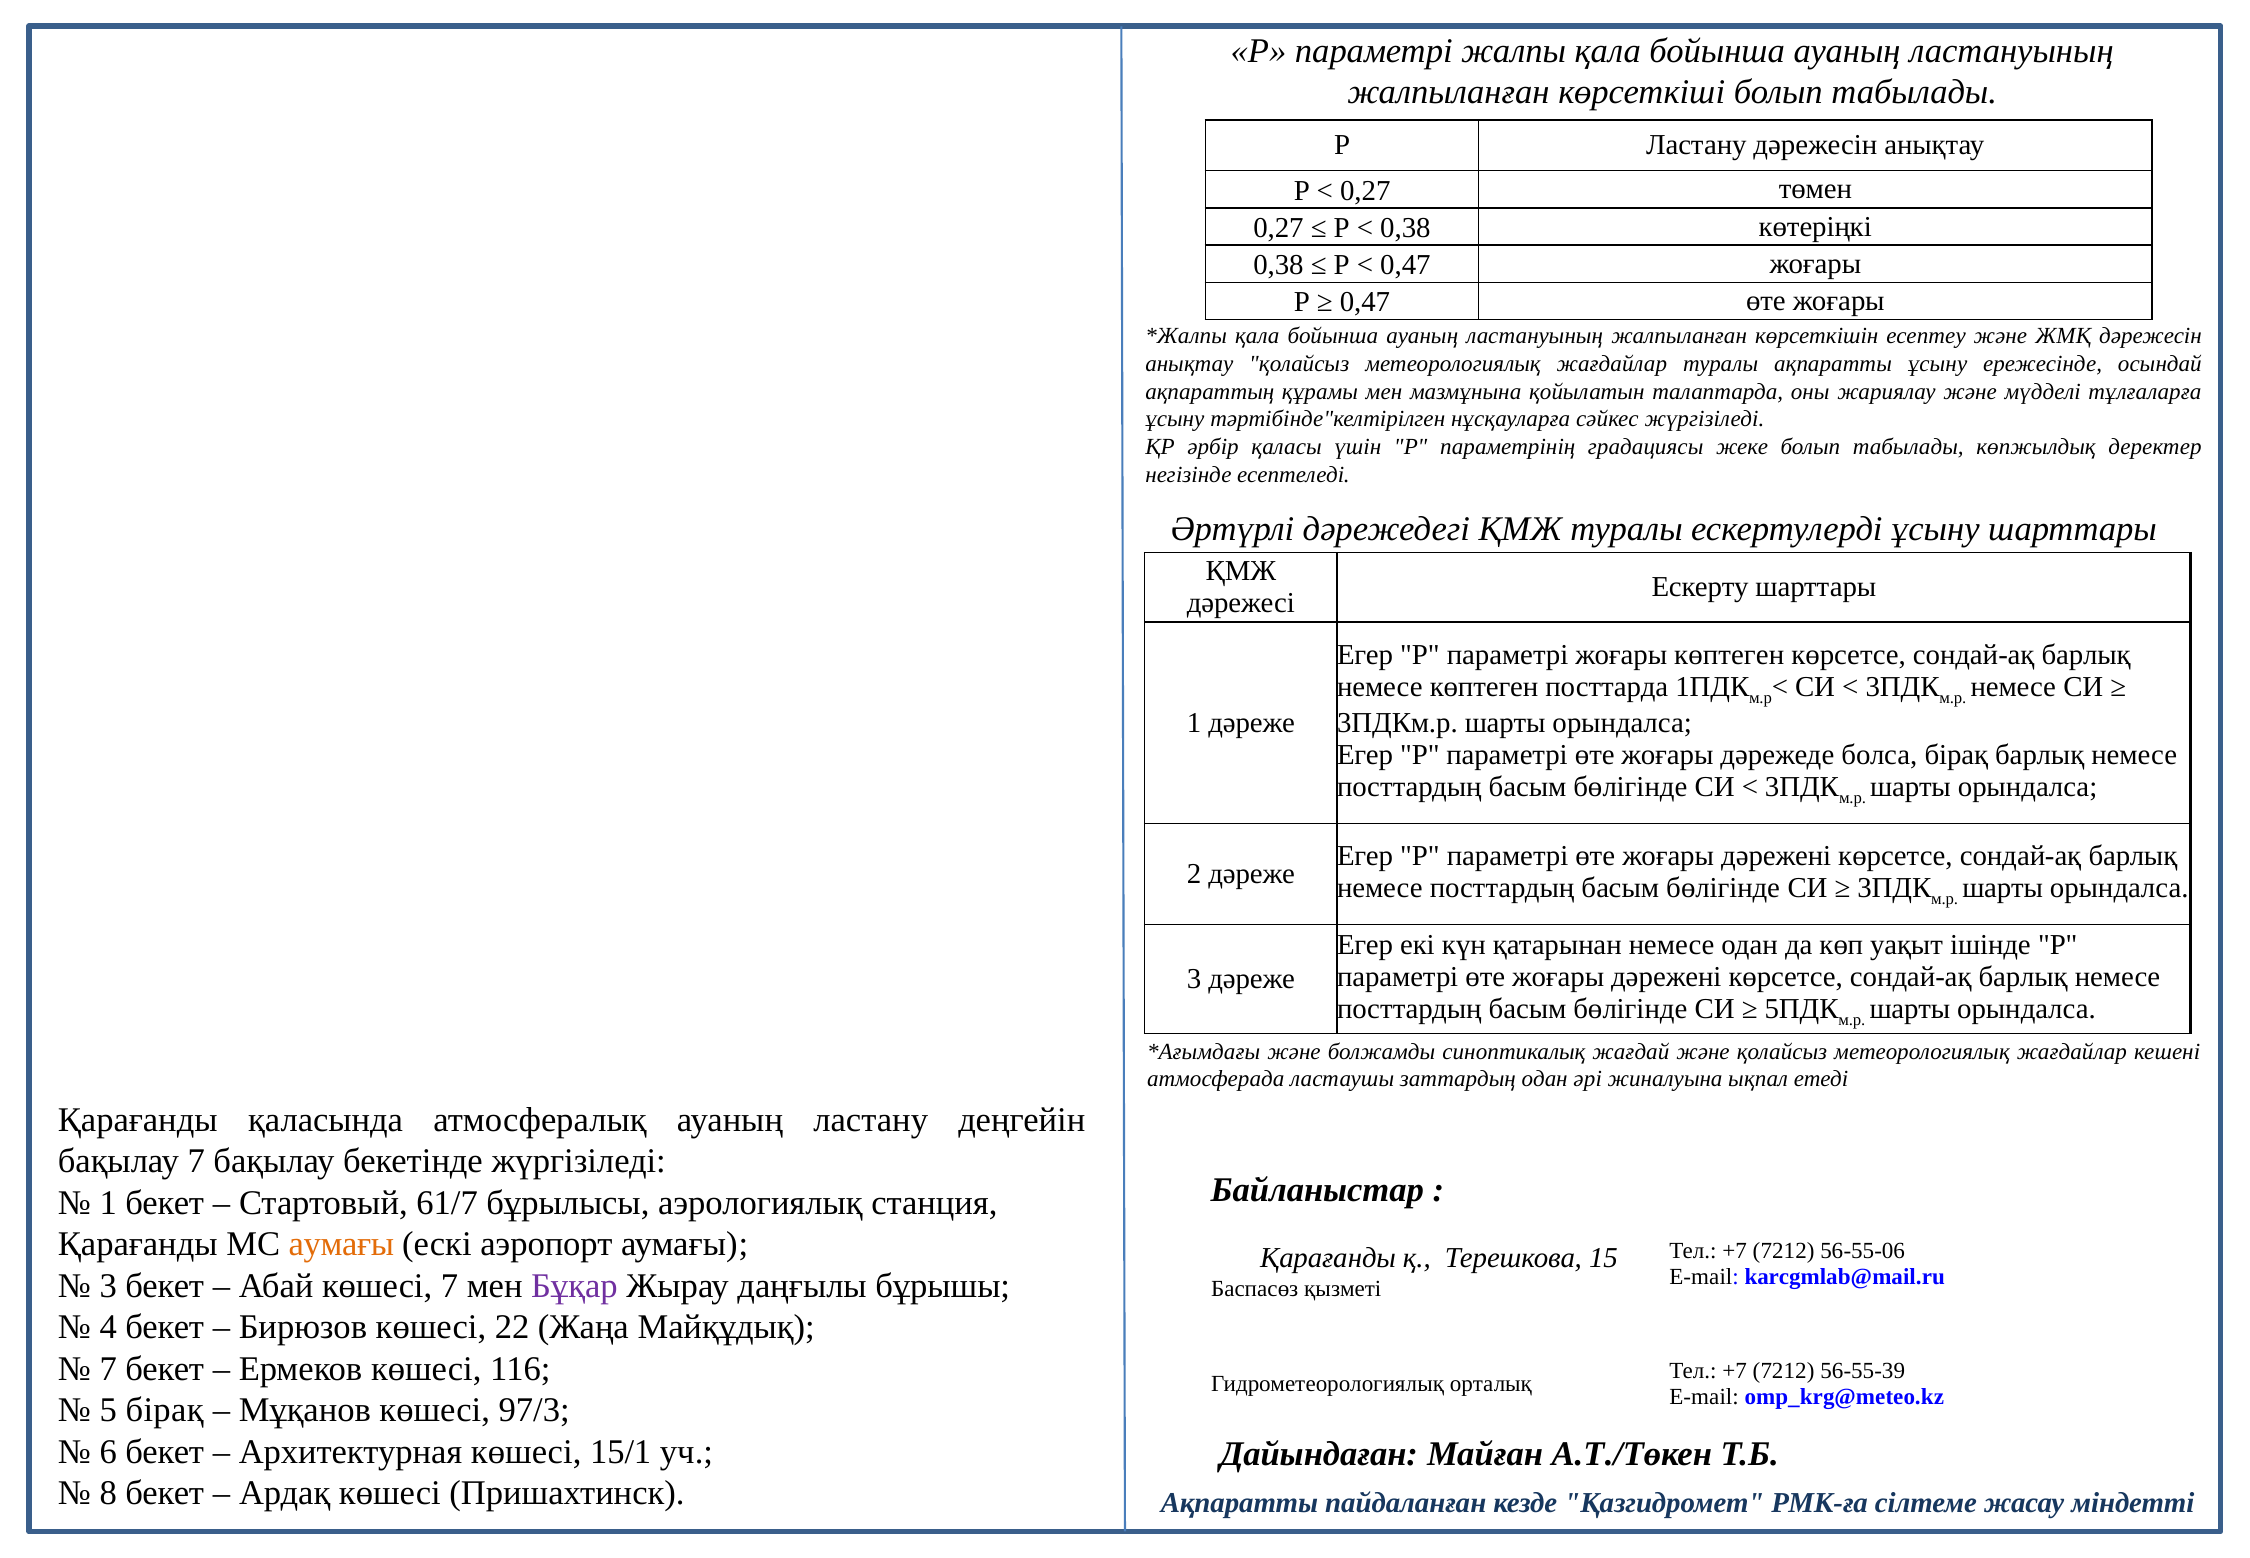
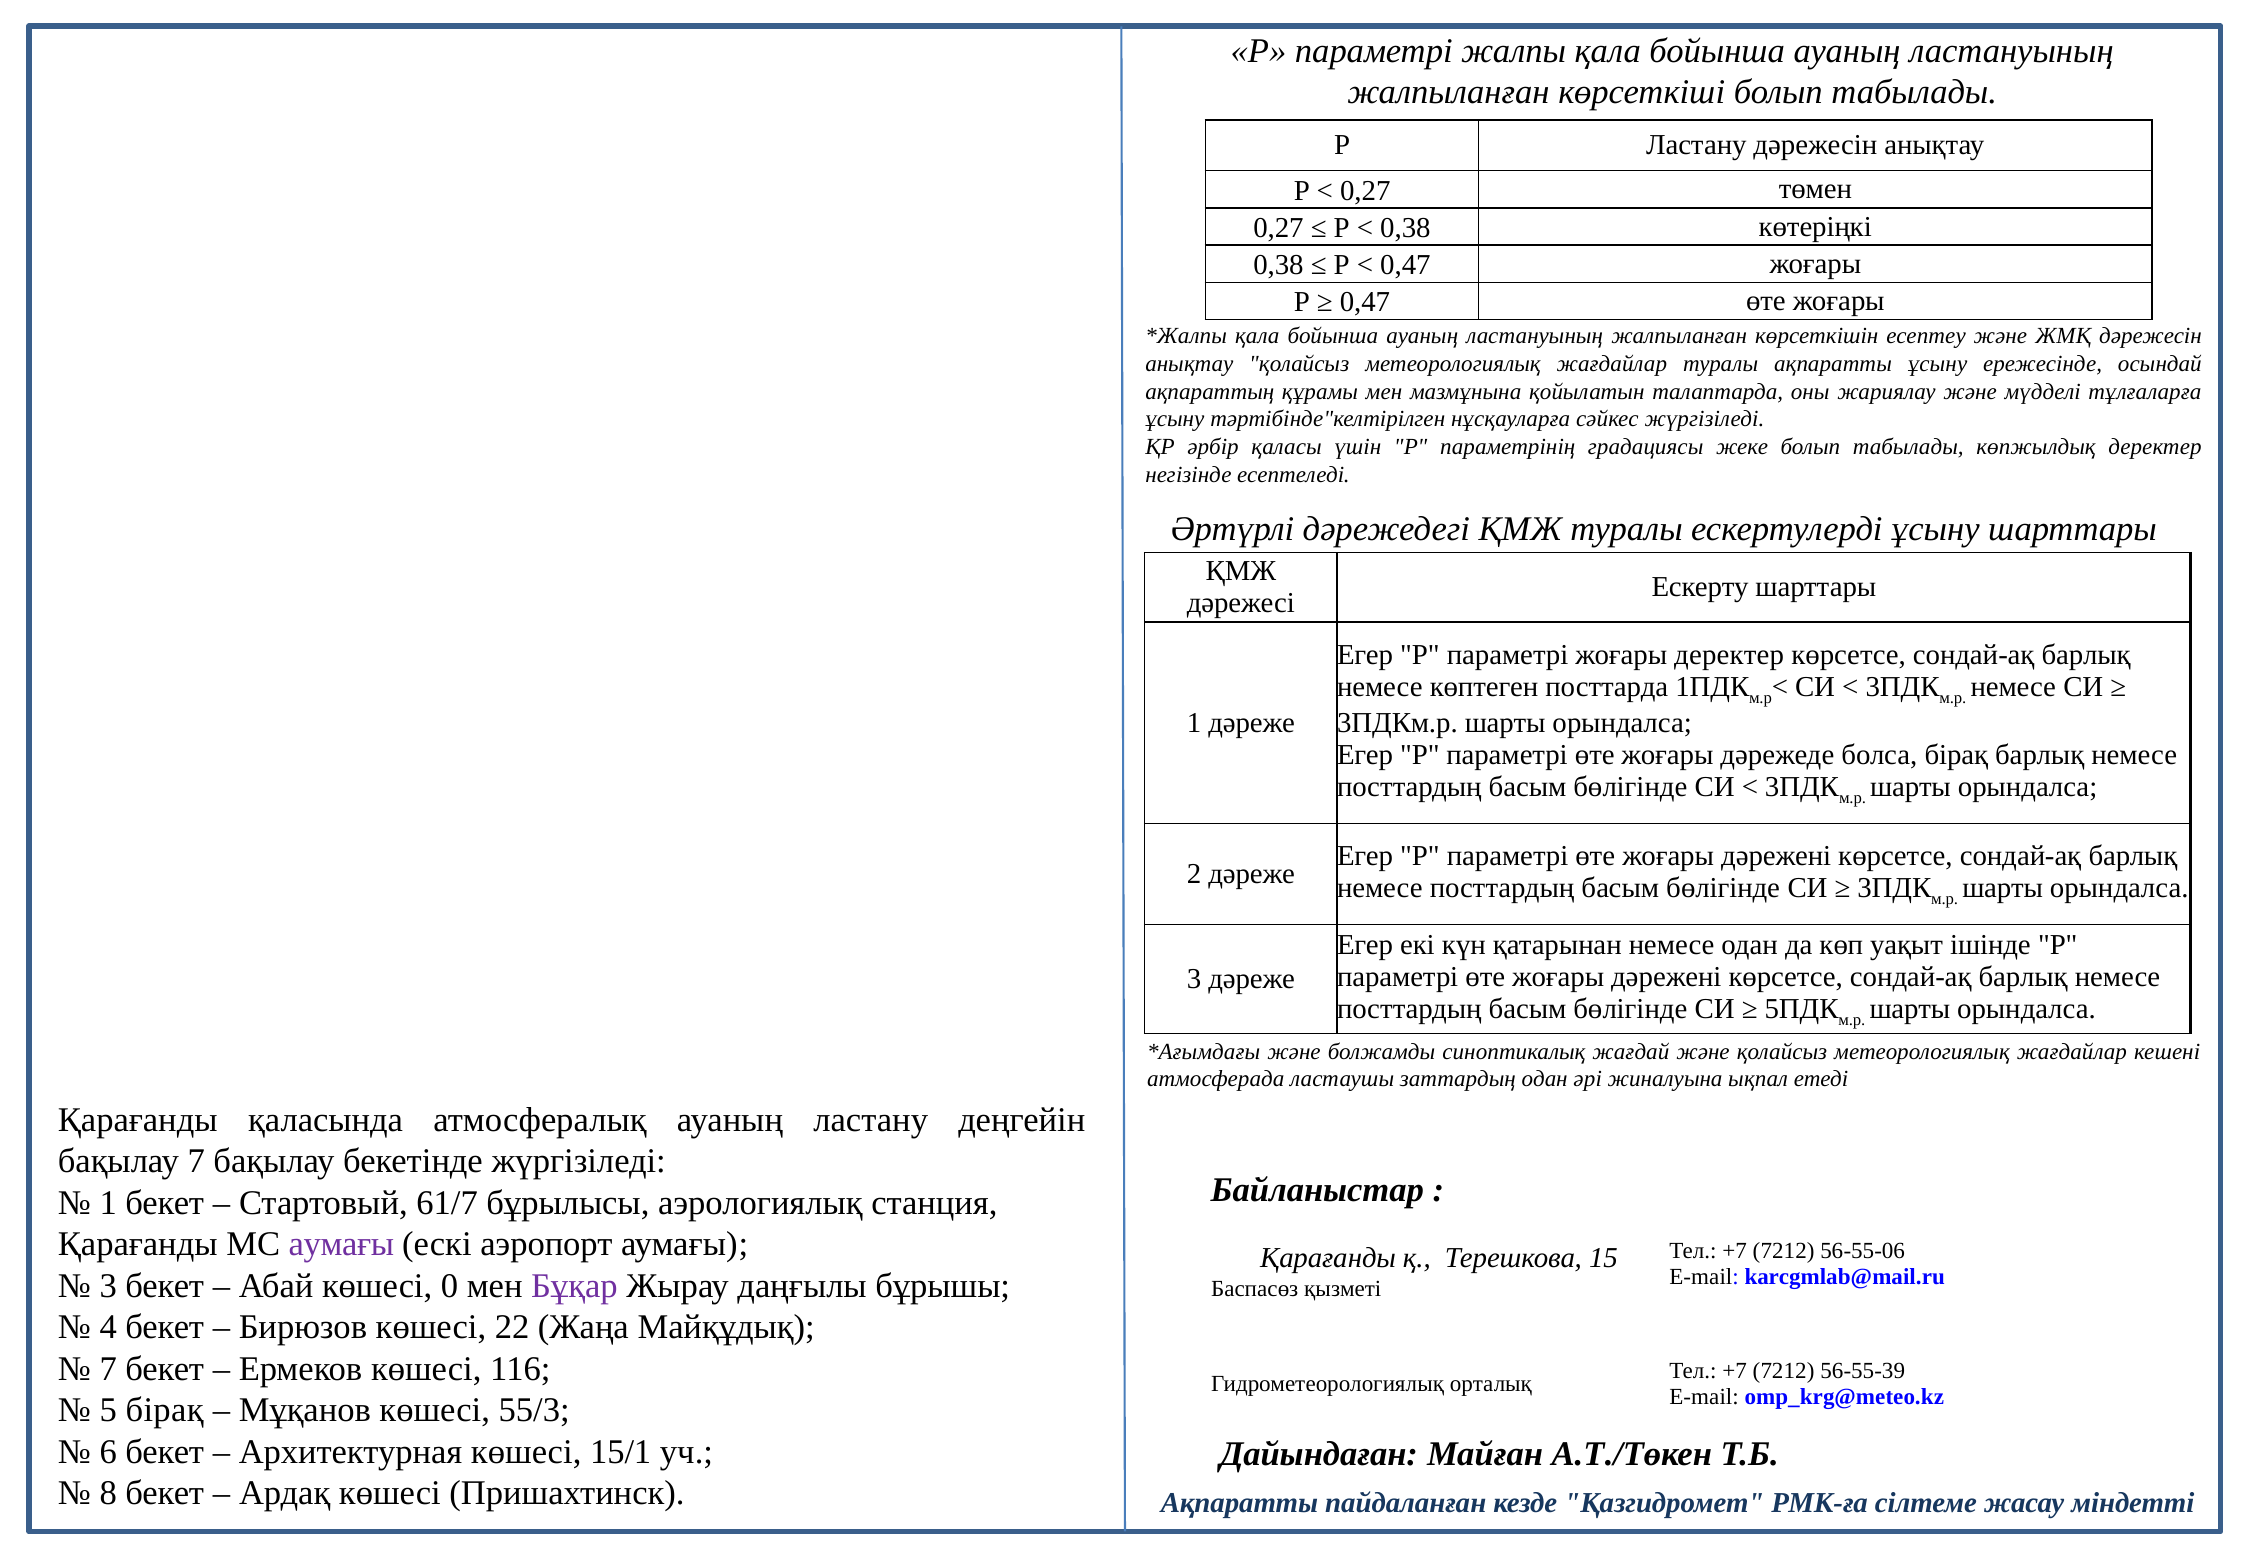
жоғары көптеген: көптеген -> деректер (1729, 655)
аумағы colour: orange -> purple (341, 1244)
көшесі 7: 7 -> 0 (450, 1286)
97/3: 97/3 -> 55/3 (534, 1410)
